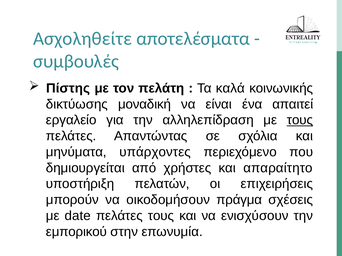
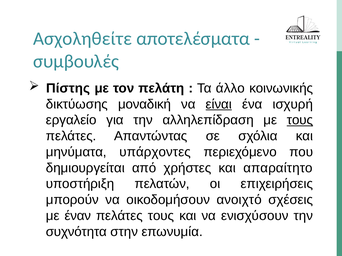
καλά: καλά -> άλλο (230, 88)
είναι underline: none -> present (219, 104)
απαιτεί: απαιτεί -> ισχυρή (293, 104)
πράγμα: πράγμα -> ανοιχτό (239, 200)
date: date -> έναν (78, 216)
εμπορικού: εμπορικού -> συχνότητα (76, 232)
